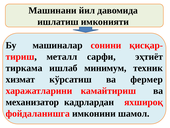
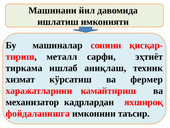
минимум: минимум -> аниқлаш (105, 68)
шамол: шамол -> таъсир (134, 113)
